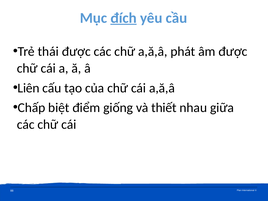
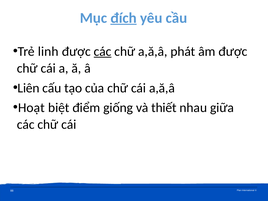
thái: thái -> linh (48, 51)
các underline: none -> present (103, 51)
Chấp: Chấp -> Hoạt (31, 108)
